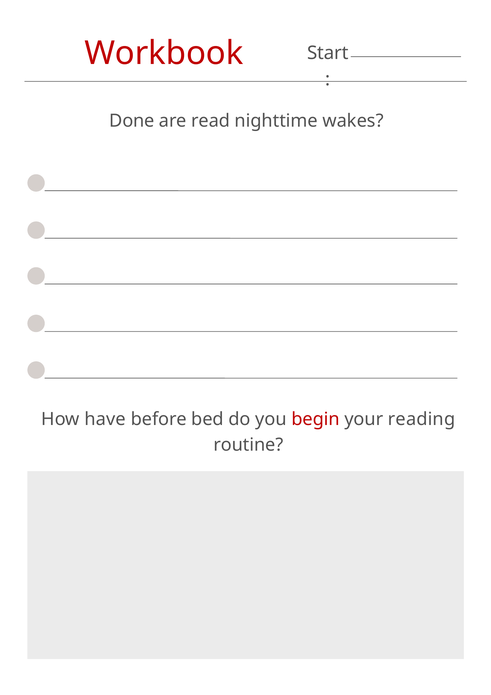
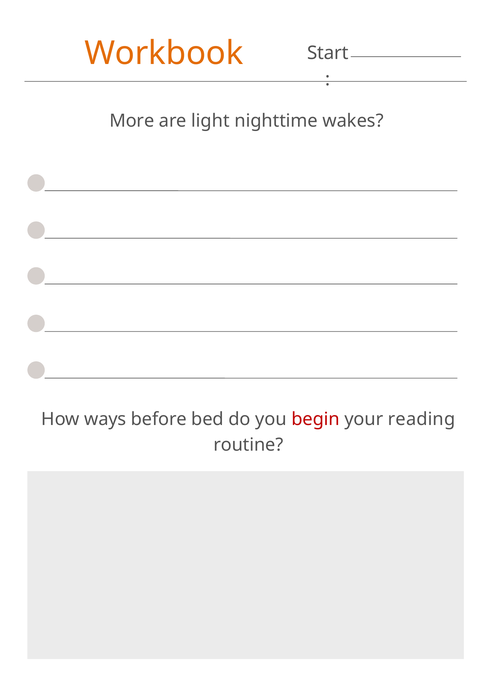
Workbook colour: red -> orange (164, 53)
Done: Done -> More (132, 121)
read: read -> light (210, 121)
have: have -> ways (105, 419)
